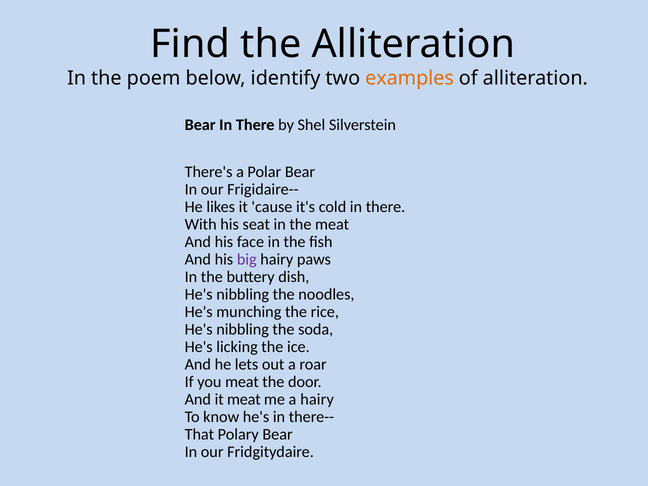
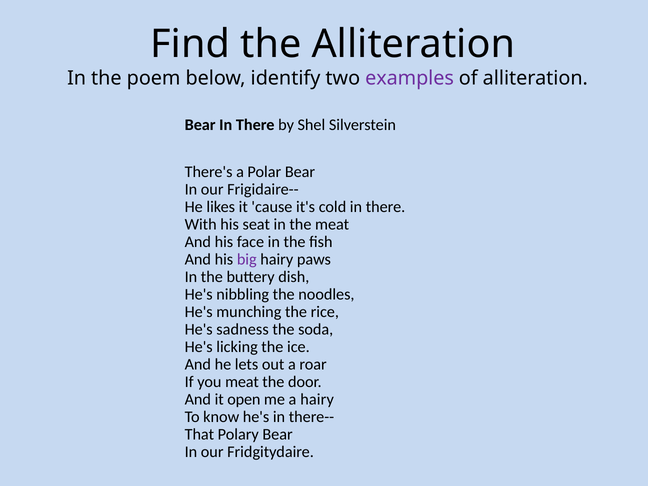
examples colour: orange -> purple (410, 78)
nibbling: nibbling -> sadness (243, 330)
it meat: meat -> open (244, 400)
